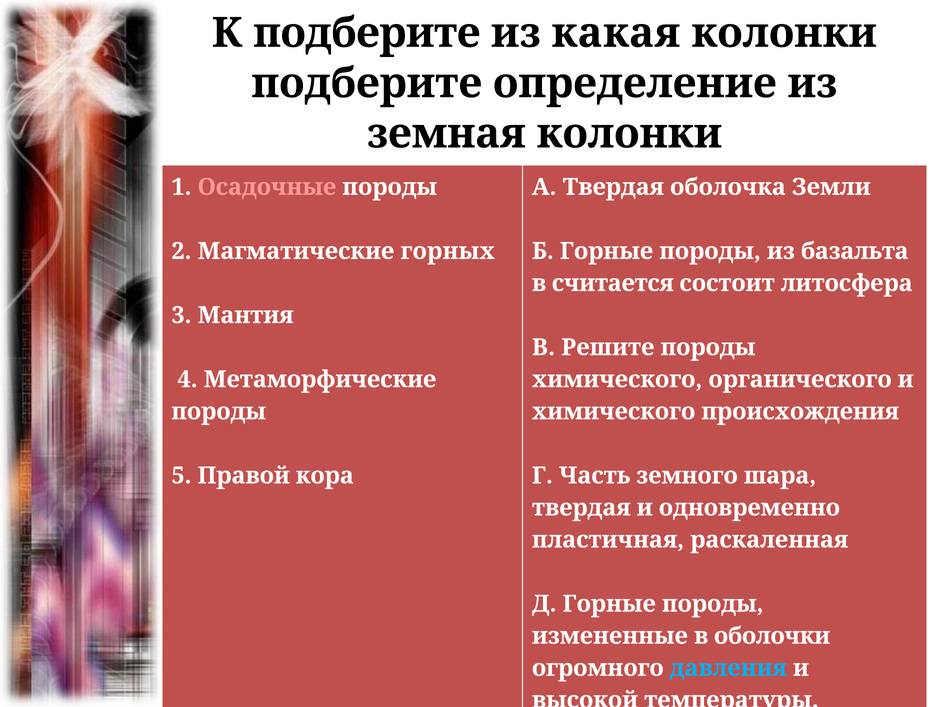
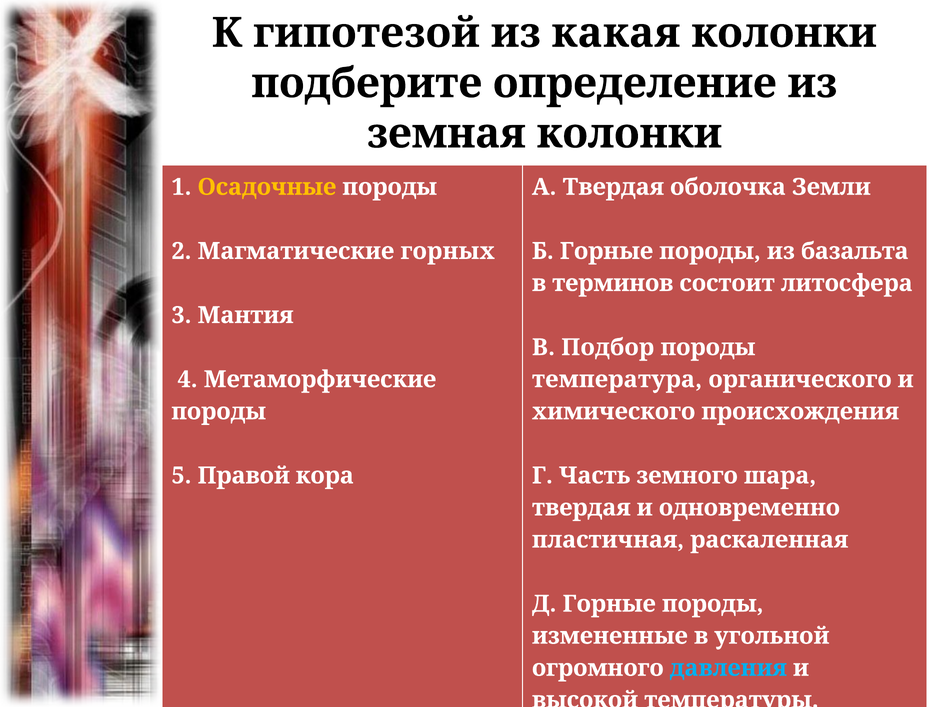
К подберите: подберите -> гипотезой (366, 33)
Осадочные colour: pink -> yellow (267, 187)
считается: считается -> терминов (613, 283)
Решите: Решите -> Подбор (608, 347)
химического: химического -> температура (617, 379)
оболочки: оболочки -> угольной (772, 635)
